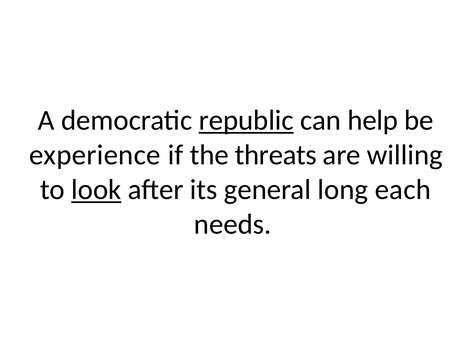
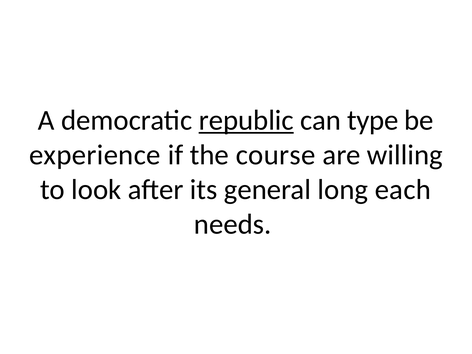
help: help -> type (373, 120)
threats: threats -> course (276, 155)
look underline: present -> none (96, 190)
